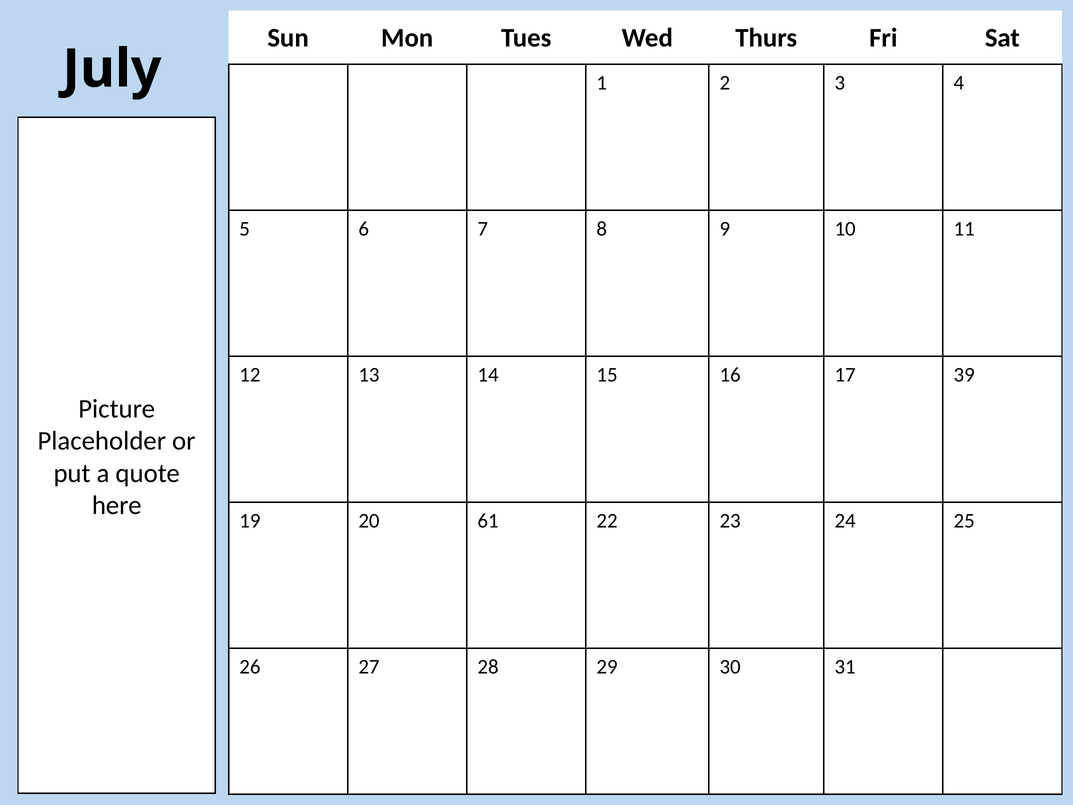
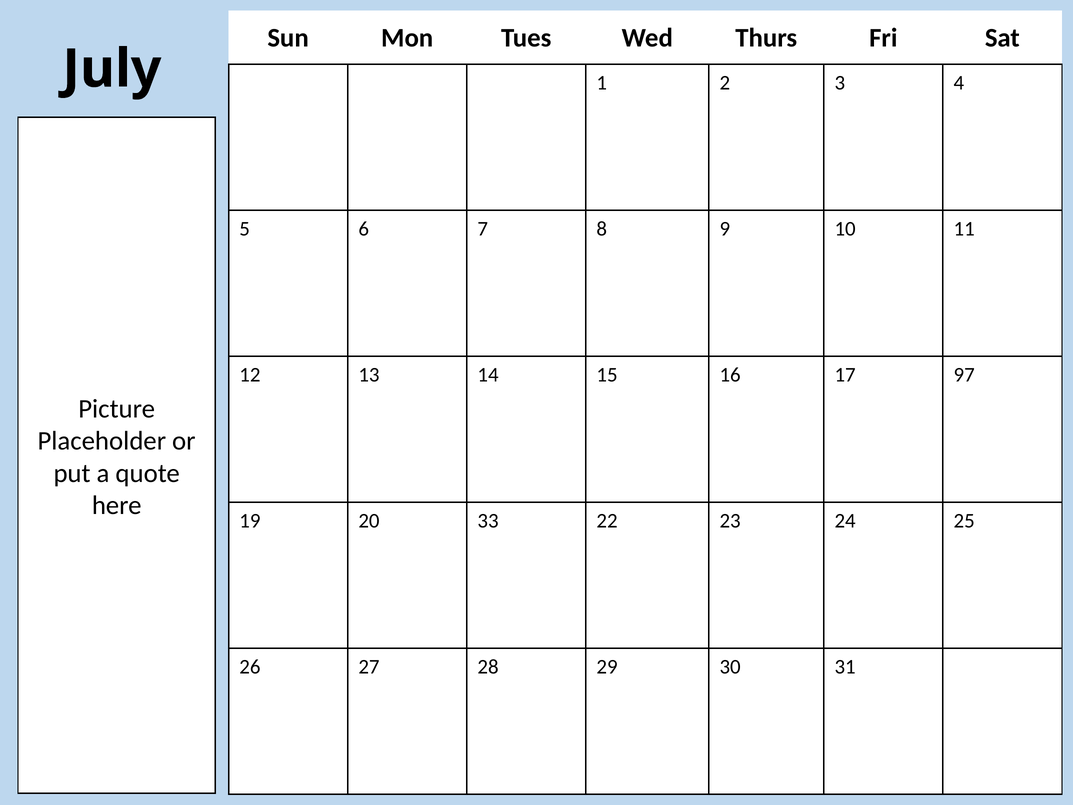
39: 39 -> 97 (964, 375)
61: 61 -> 33 (488, 521)
